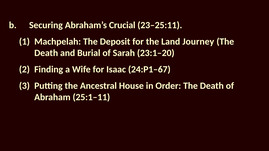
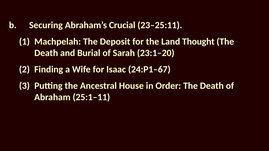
Journey: Journey -> Thought (198, 42)
